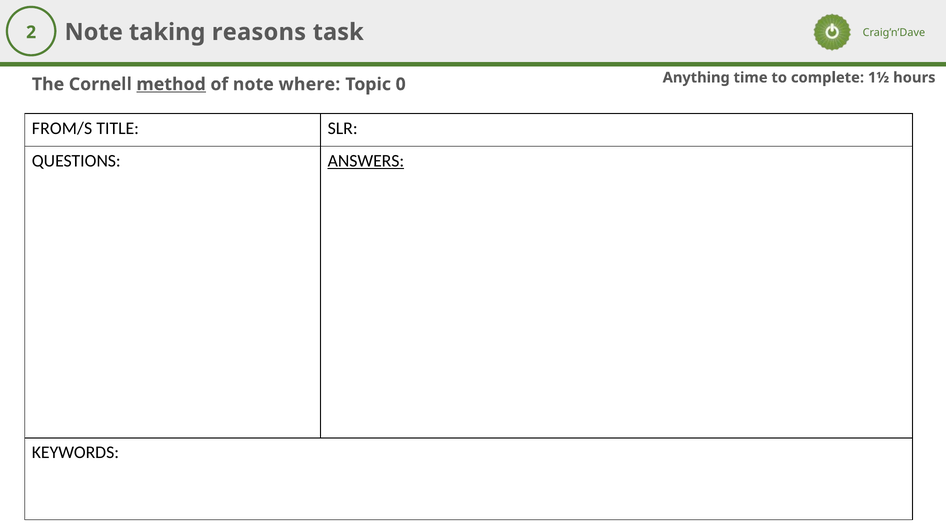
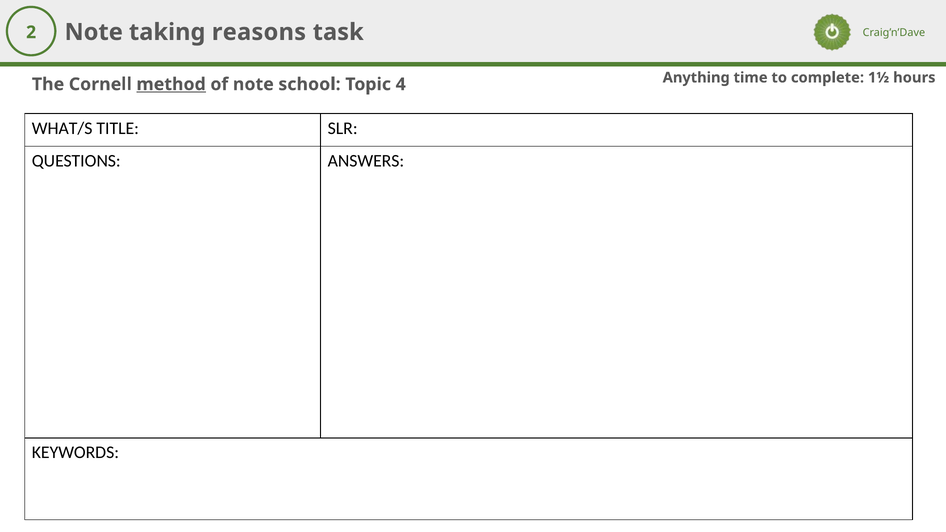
where: where -> school (309, 84)
0: 0 -> 4 (401, 84)
FROM/S: FROM/S -> WHAT/S (62, 128)
ANSWERS underline: present -> none (366, 161)
